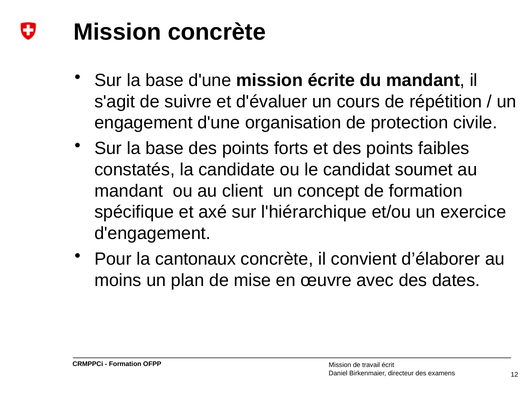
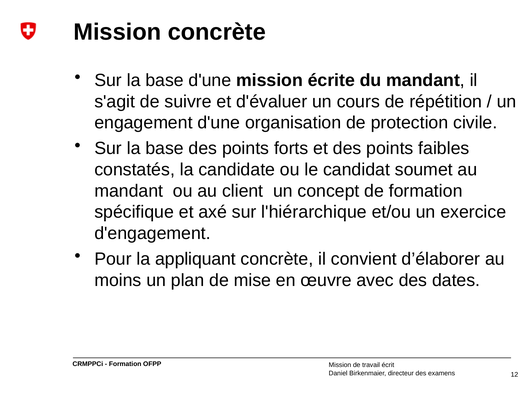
cantonaux: cantonaux -> appliquant (196, 259)
